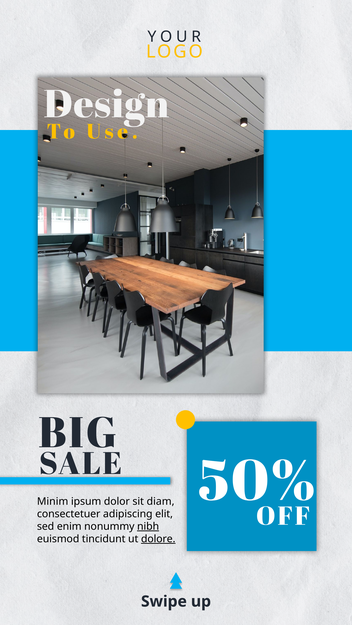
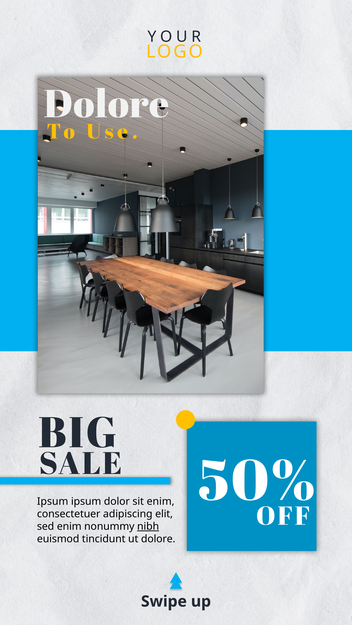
Design: Design -> Dolore (106, 105)
Minim: Minim -> Ipsum (53, 502)
sit diam: diam -> enim (161, 502)
dolore underline: present -> none (158, 540)
